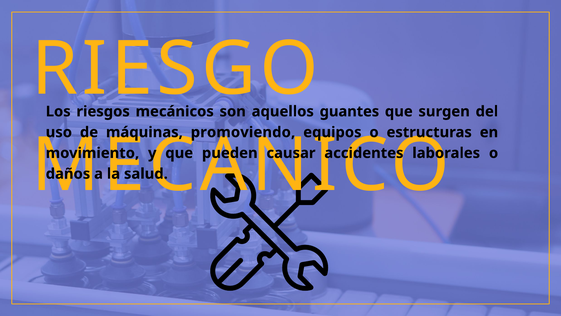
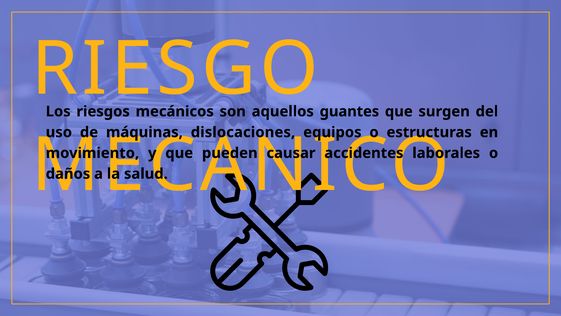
promoviendo: promoviendo -> dislocaciones (243, 132)
